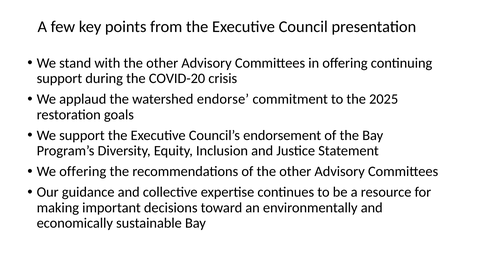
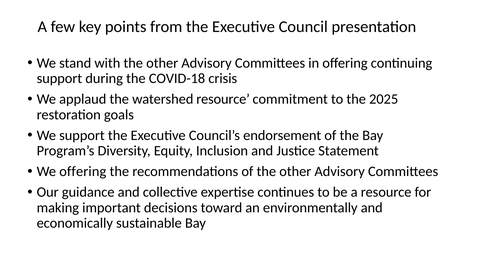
COVID-20: COVID-20 -> COVID-18 (177, 79)
watershed endorse: endorse -> resource (223, 99)
